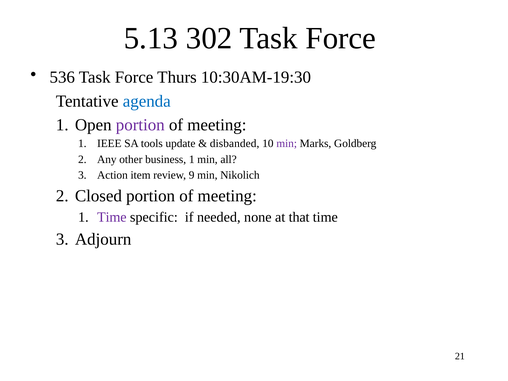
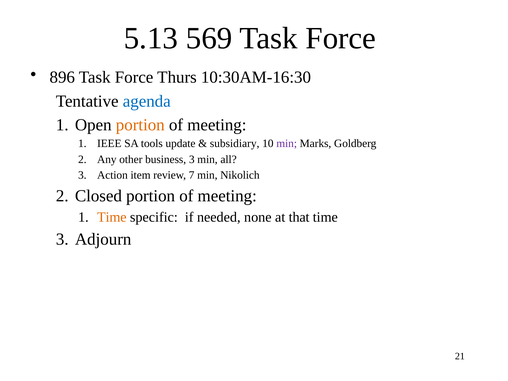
302: 302 -> 569 (209, 38)
536: 536 -> 896 (62, 77)
10:30AM-19:30: 10:30AM-19:30 -> 10:30AM-16:30 (256, 77)
portion colour: purple -> orange (140, 125)
disbanded: disbanded -> subsidiary (235, 144)
business 1: 1 -> 3 (192, 159)
9: 9 -> 7 (192, 175)
Time colour: purple -> orange (112, 217)
